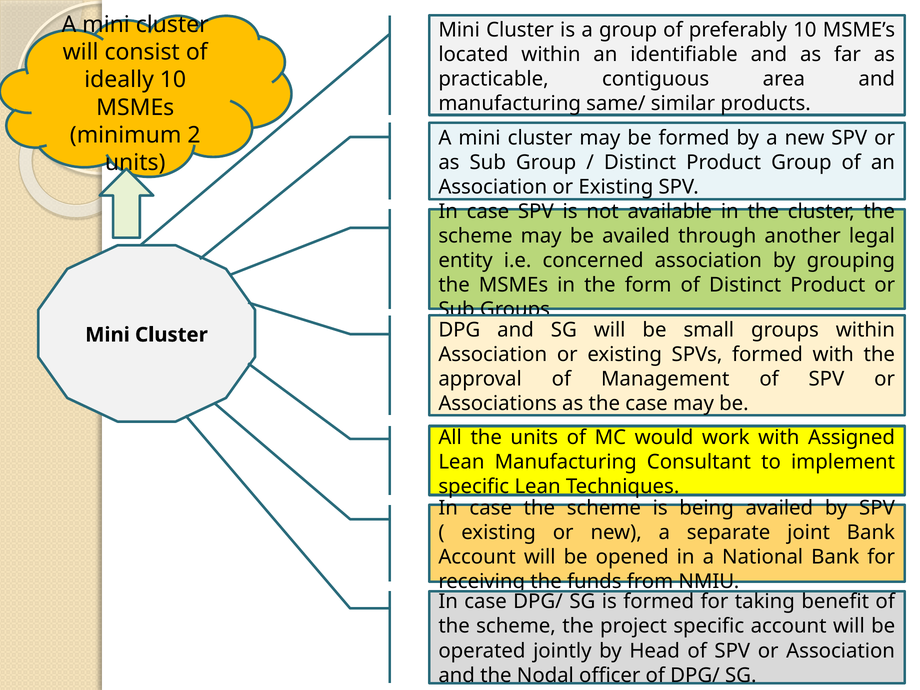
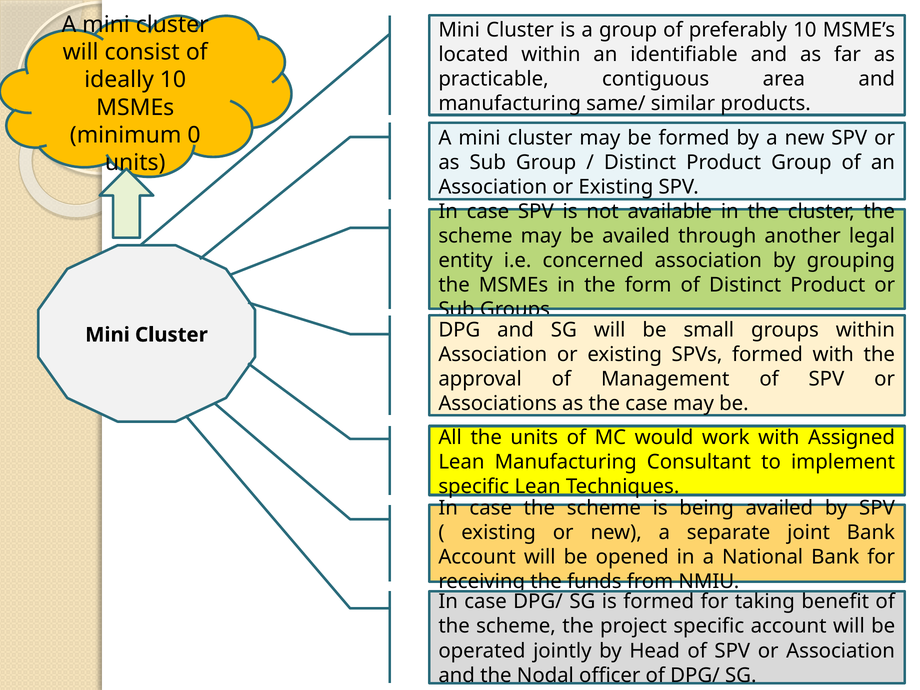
2: 2 -> 0 (194, 135)
